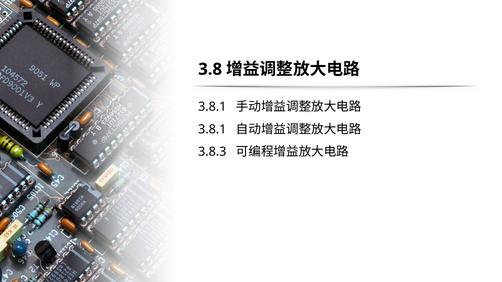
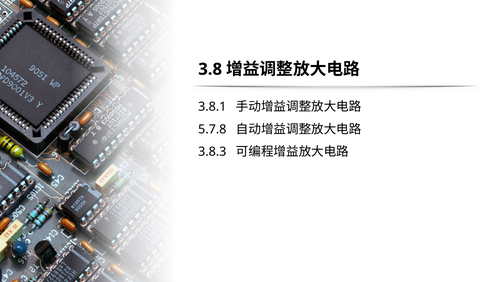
3.8.1: 3.8.1 -> 5.7.8 (212, 129)
